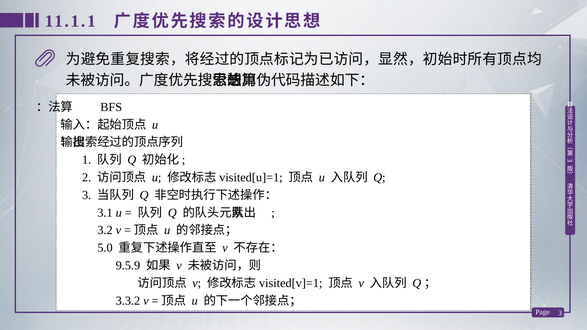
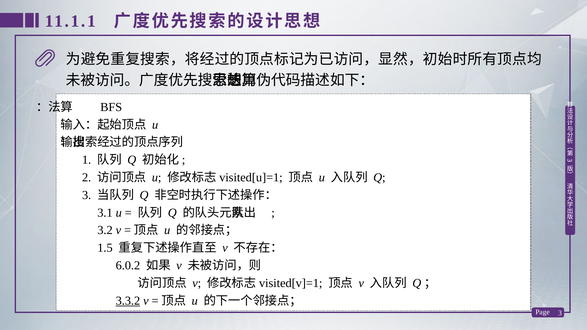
5.0: 5.0 -> 1.5 (105, 248)
9.5.9: 9.5.9 -> 6.0.2 (128, 266)
3.3.2 underline: none -> present (128, 301)
